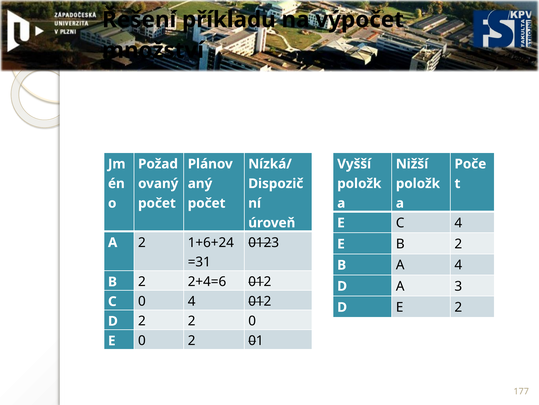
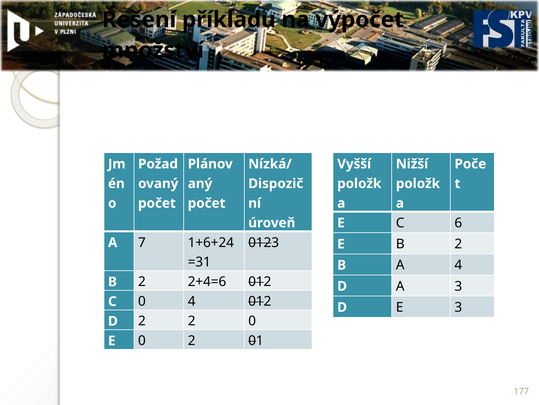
C 4: 4 -> 6 (458, 223)
A 2: 2 -> 7 (142, 242)
E 2: 2 -> 3 (458, 307)
